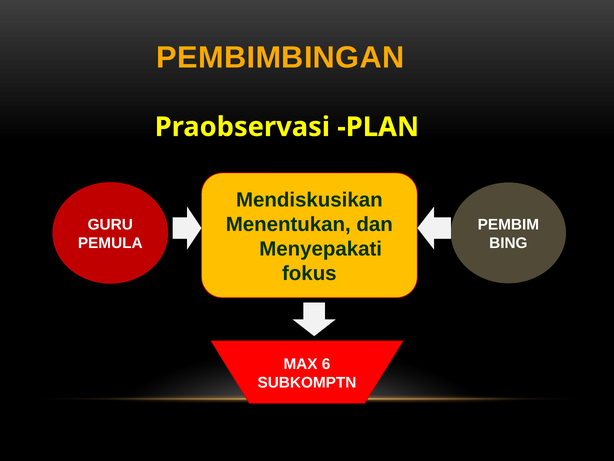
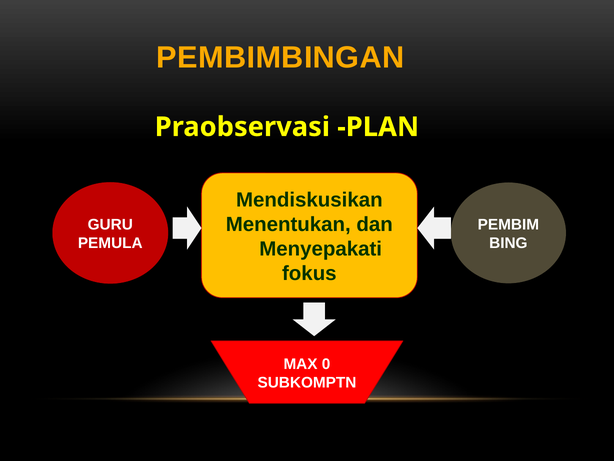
6: 6 -> 0 (326, 364)
